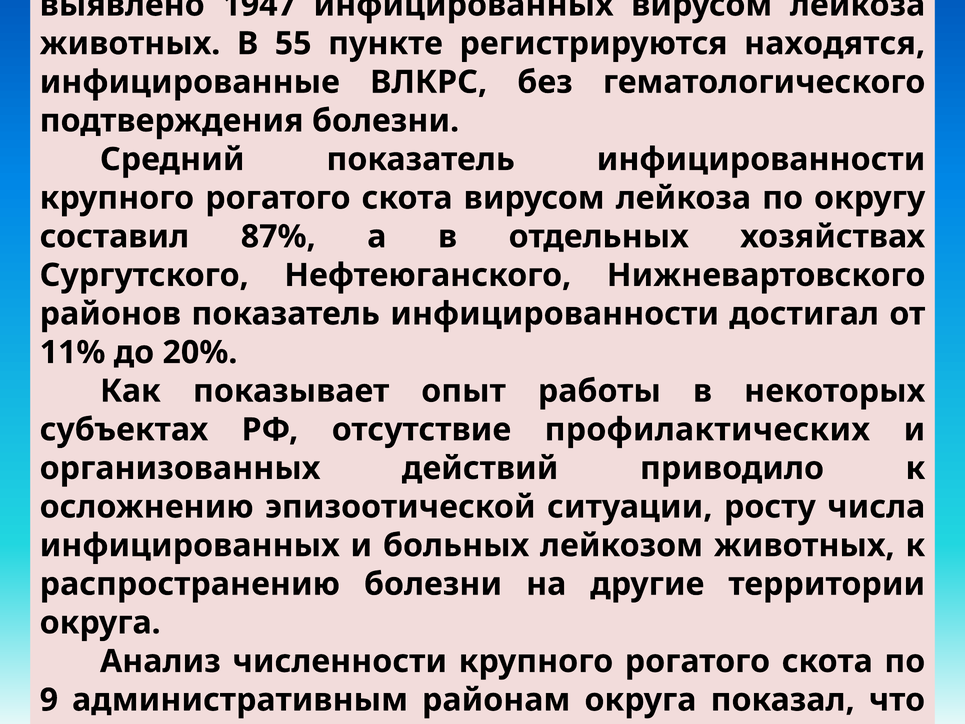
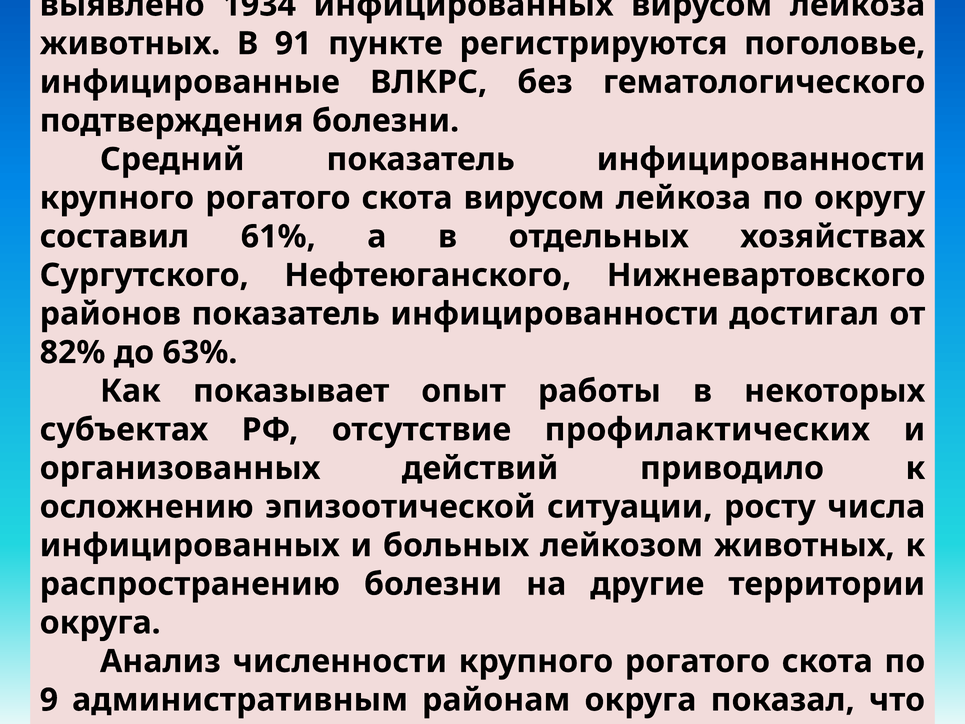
1947: 1947 -> 1934 (259, 5)
55: 55 -> 91 (293, 44)
регистрируются находятся: находятся -> поголовье (835, 44)
87%: 87% -> 61% (278, 237)
11%: 11% -> 82% (73, 352)
20%: 20% -> 63% (200, 352)
